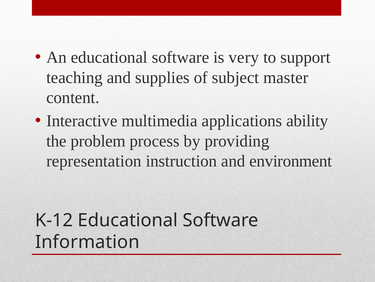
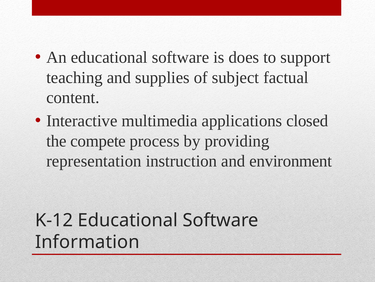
very: very -> does (244, 57)
master: master -> factual (286, 77)
ability: ability -> closed (307, 121)
problem: problem -> compete (98, 141)
